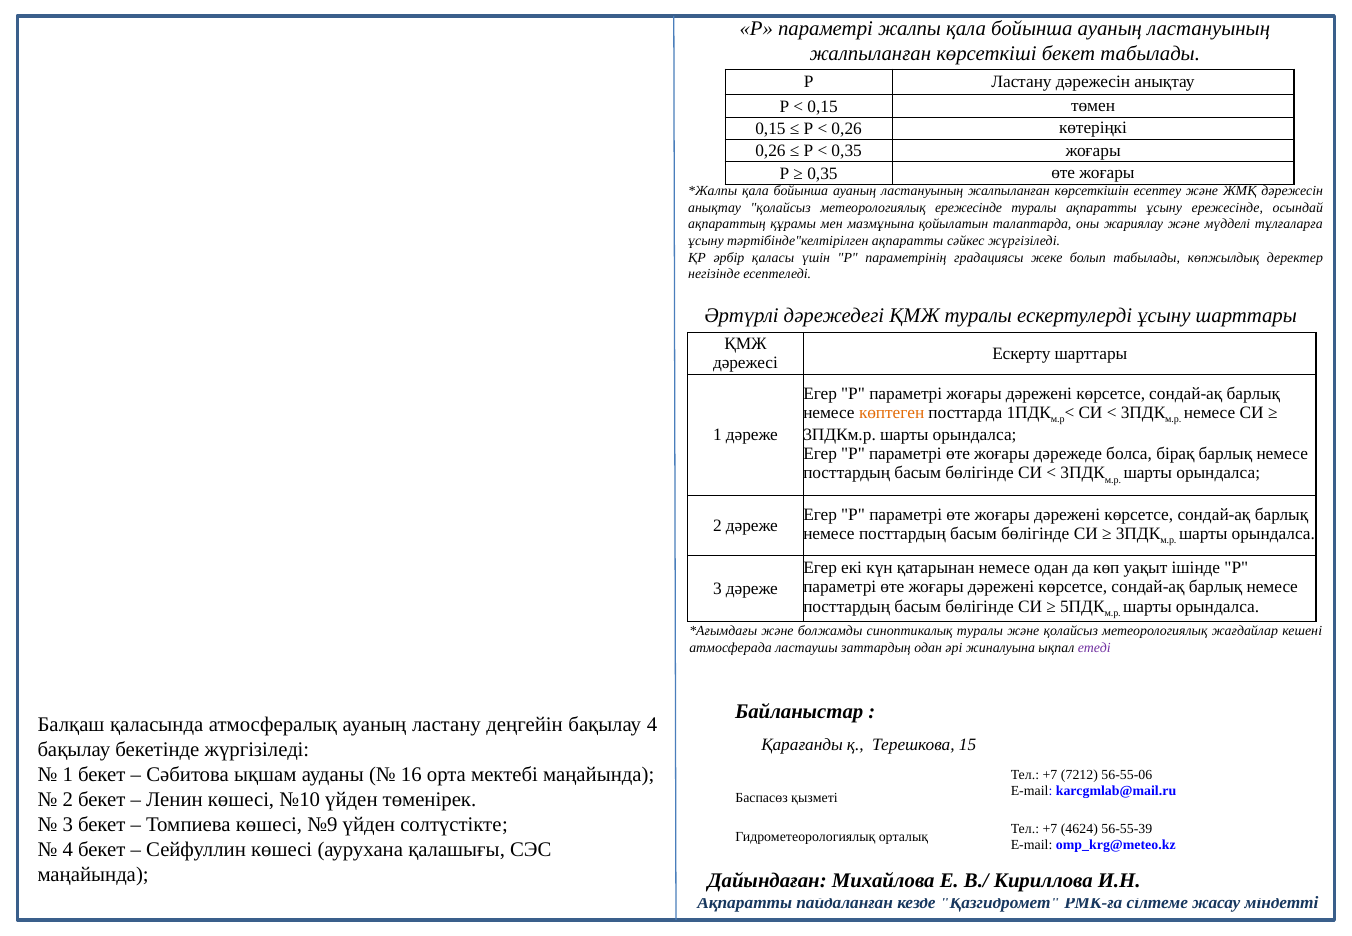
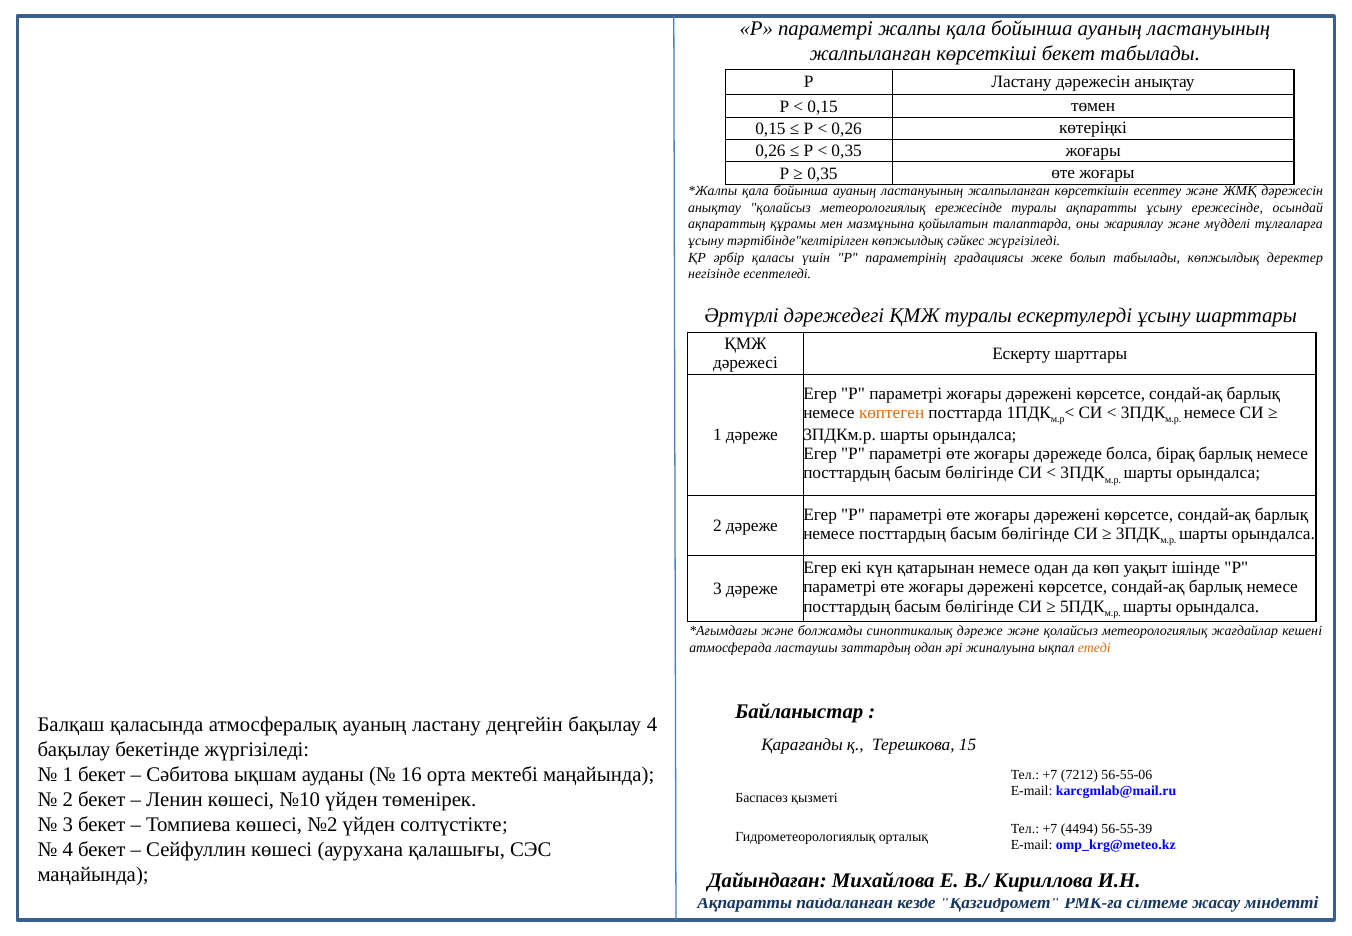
тәртібінде"келтірілген ақпаратты: ақпаратты -> көпжылдық (908, 241)
синоптикалық туралы: туралы -> дәреже (980, 631)
етеді colour: purple -> orange (1094, 648)
№9: №9 -> №2 (322, 825)
4624: 4624 -> 4494 (1079, 829)
